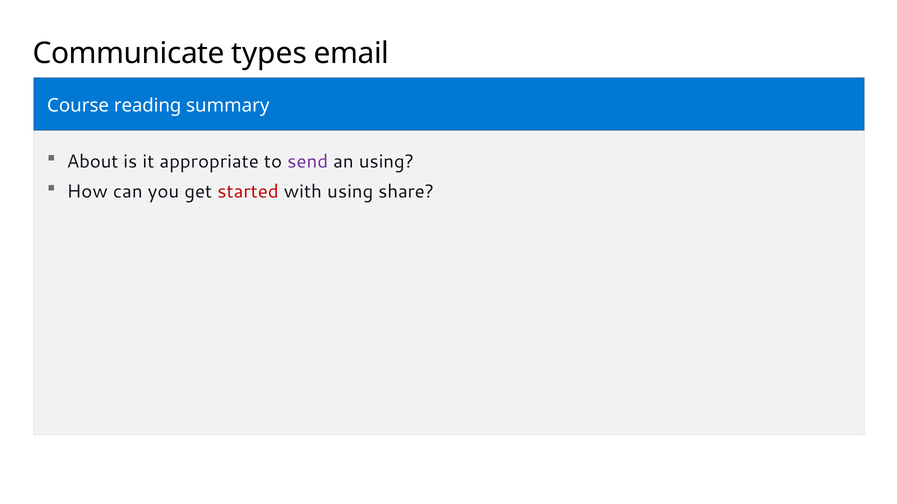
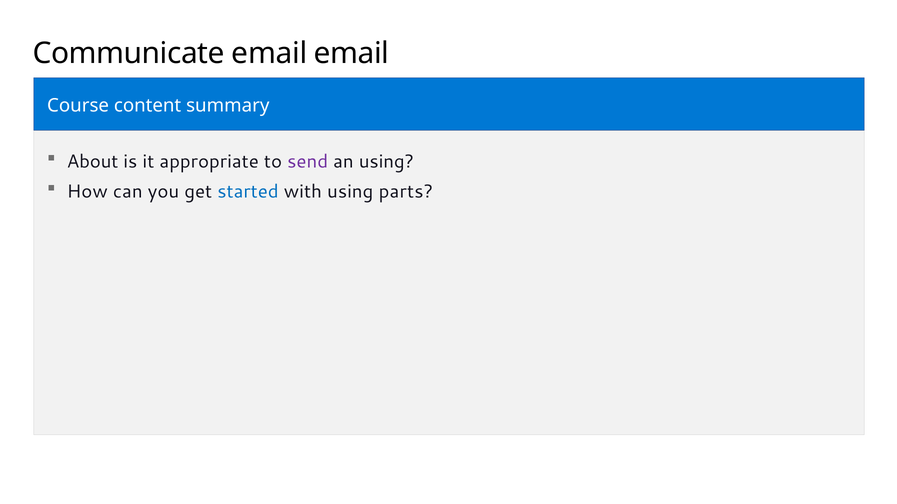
Communicate types: types -> email (269, 54)
reading: reading -> content (148, 105)
started colour: red -> blue (248, 192)
share: share -> parts (406, 192)
